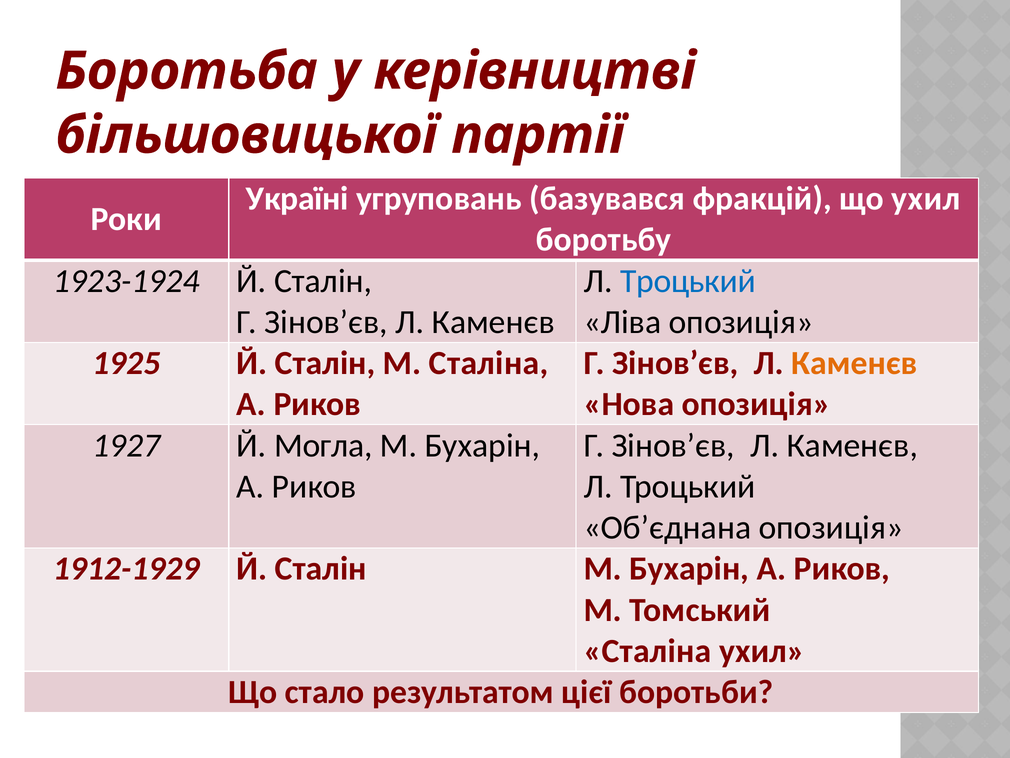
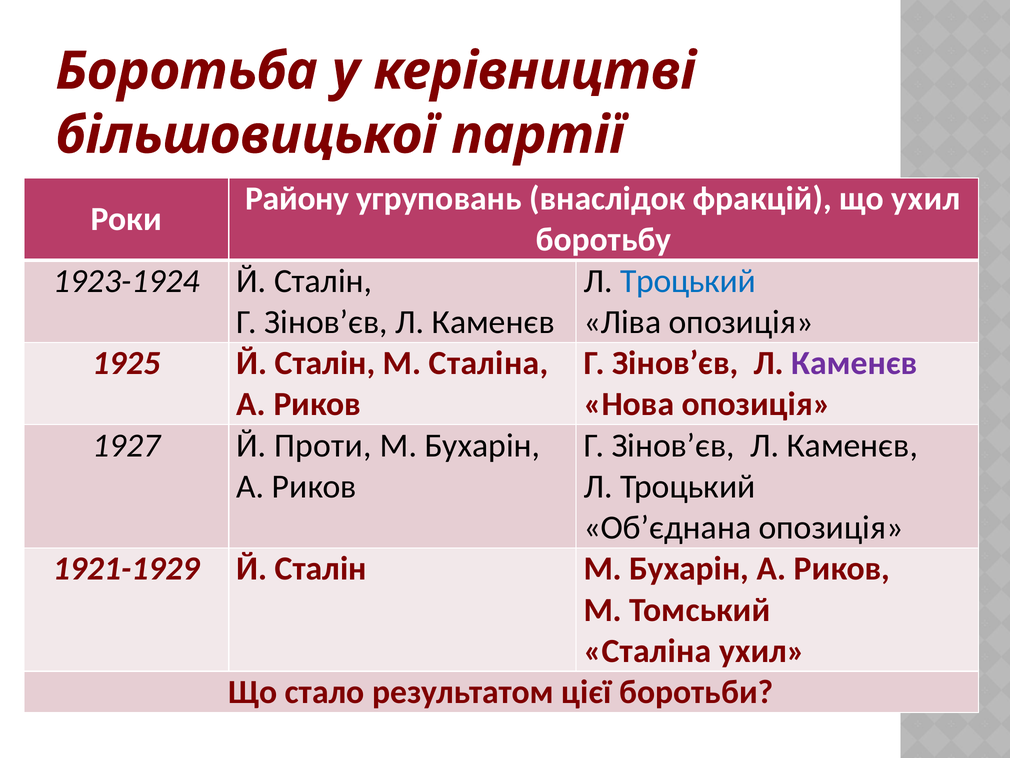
Україні: Україні -> Району (297, 199)
базувався: базувався -> внаслідок (607, 199)
Каменєв colour: orange -> purple (854, 363)
Могла: Могла -> Проти (323, 445)
1912-1929: 1912-1929 -> 1921-1929 (126, 568)
